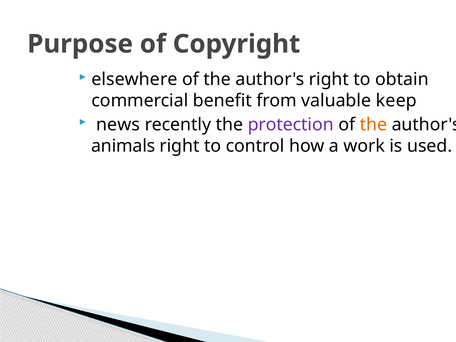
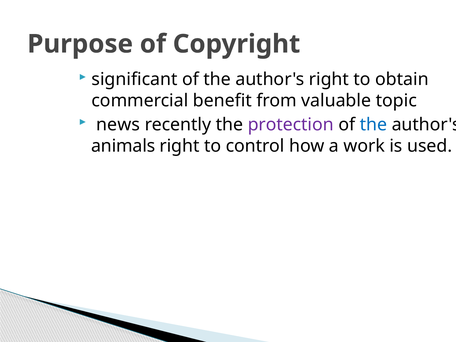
elsewhere: elsewhere -> significant (135, 79)
keep: keep -> topic (396, 101)
the colour: orange -> blue (373, 125)
